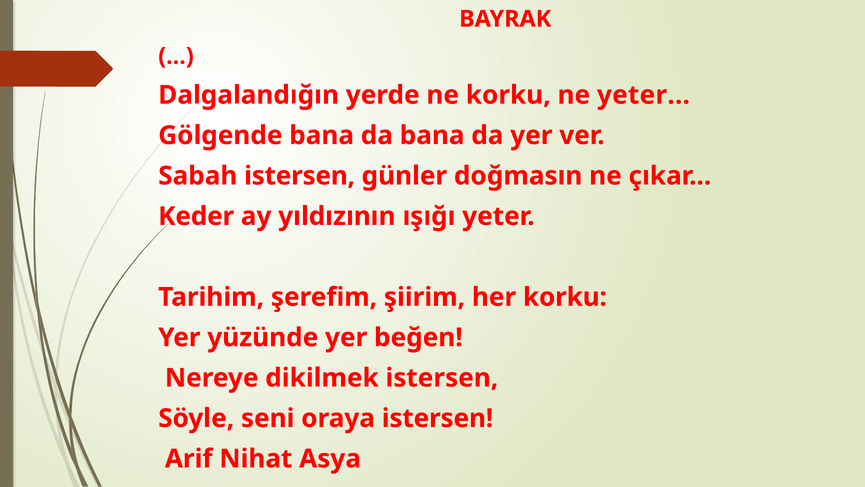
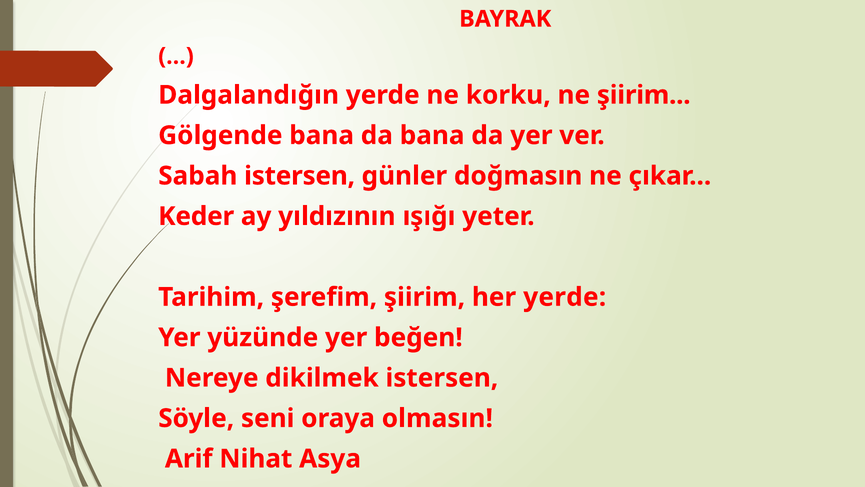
ne yeter: yeter -> şiirim (644, 95)
her korku: korku -> yerde (565, 297)
oraya istersen: istersen -> olmasın (437, 418)
